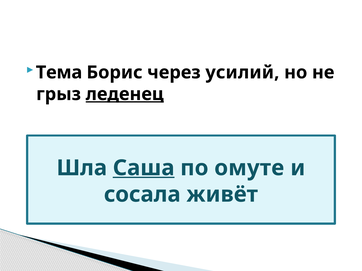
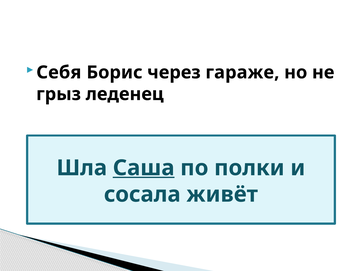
Тема: Тема -> Себя (59, 73)
усилий: усилий -> гараже (242, 73)
леденец underline: present -> none (125, 94)
омуте: омуте -> полки (249, 168)
